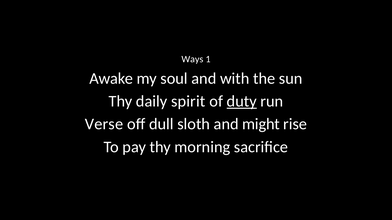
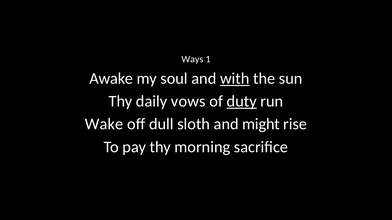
with underline: none -> present (235, 79)
spirit: spirit -> vows (188, 102)
Verse: Verse -> Wake (104, 124)
